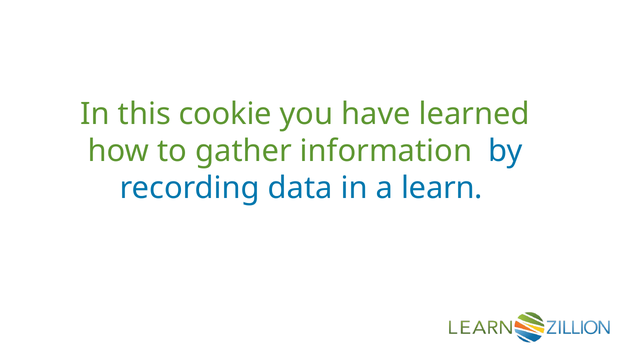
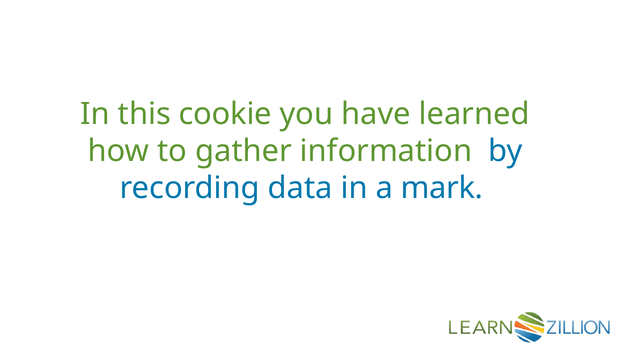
learn: learn -> mark (442, 188)
